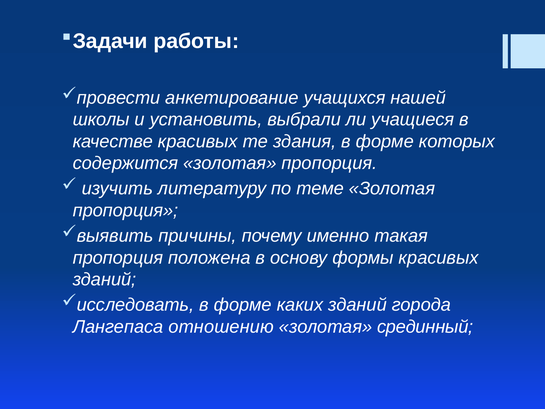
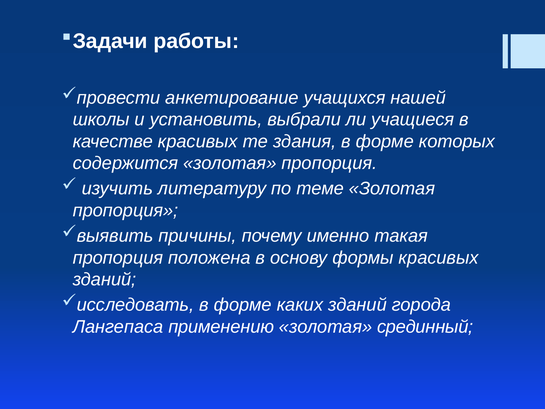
отношению: отношению -> применению (221, 327)
